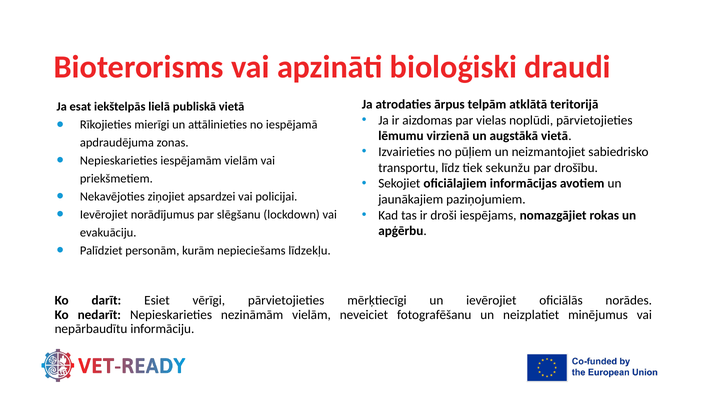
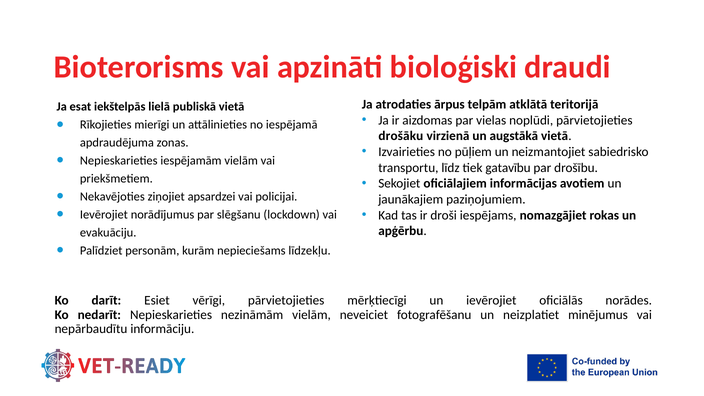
lēmumu: lēmumu -> drošāku (401, 136)
sekunžu: sekunžu -> gatavību (508, 168)
